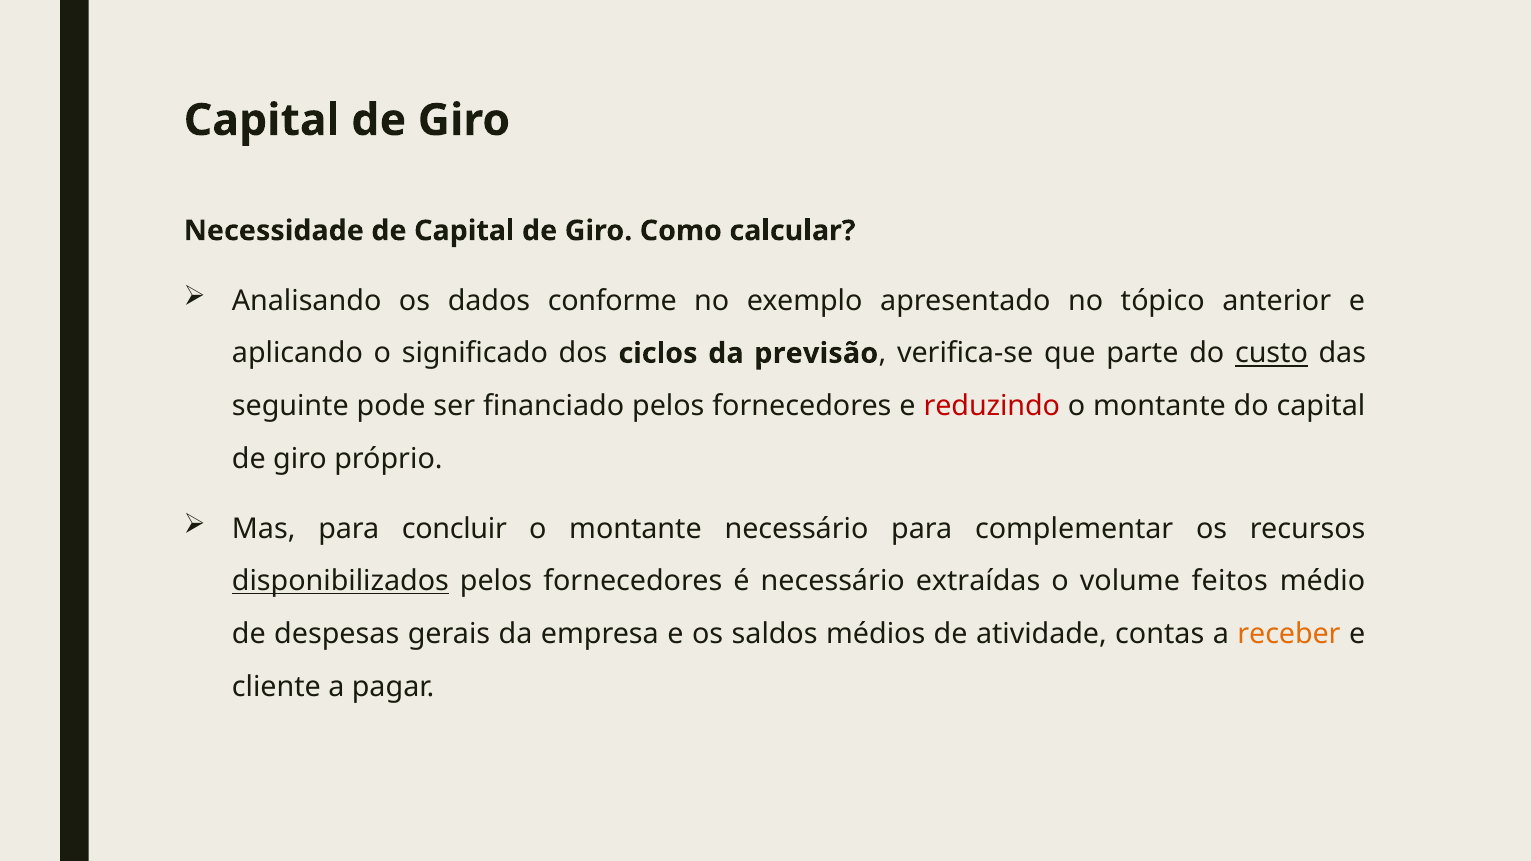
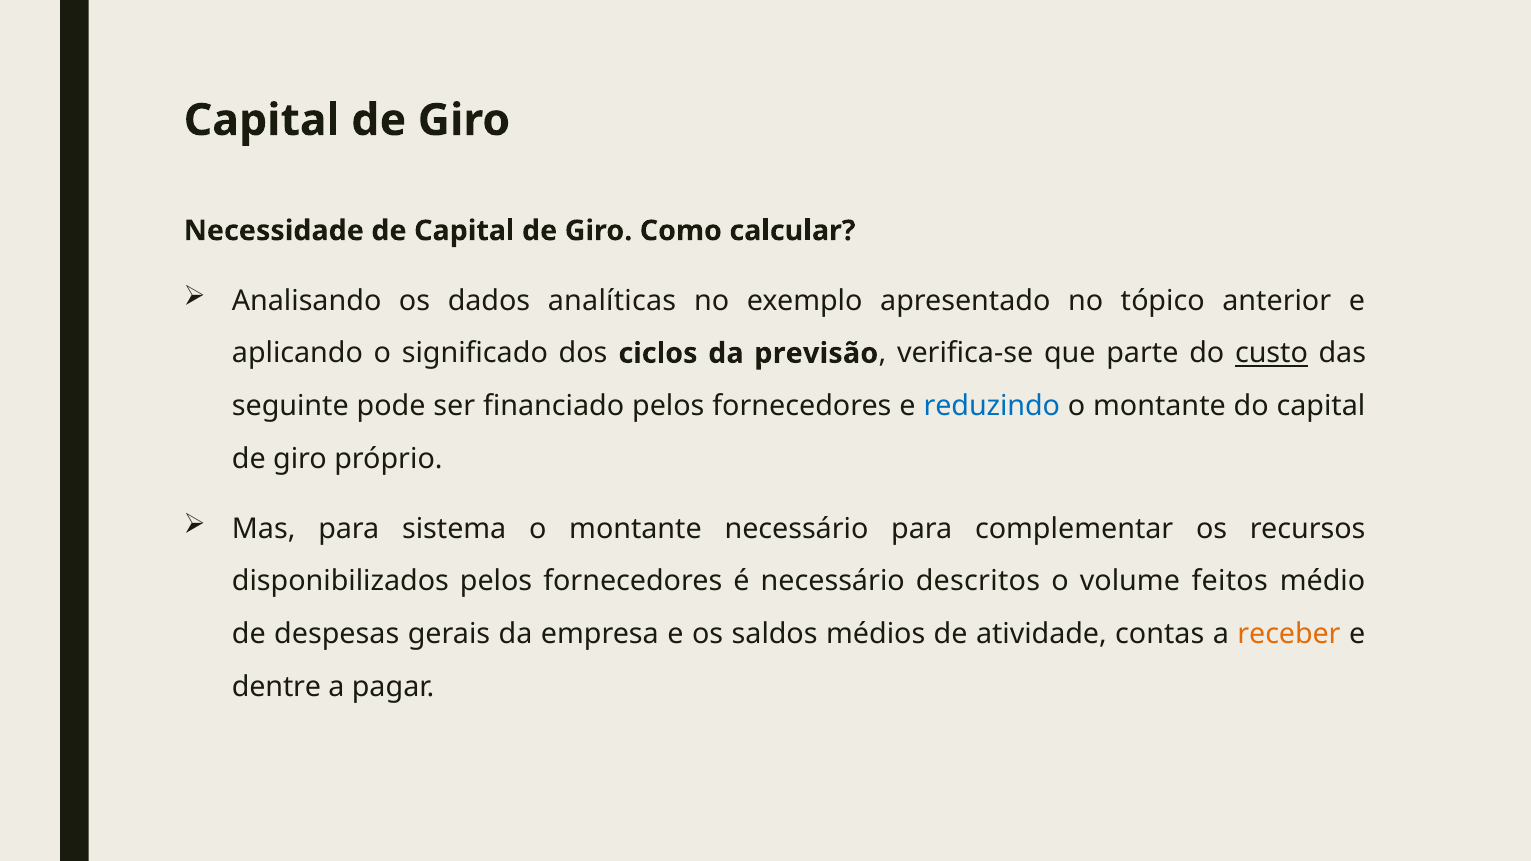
conforme: conforme -> analíticas (612, 301)
reduzindo colour: red -> blue (992, 406)
concluir: concluir -> sistema (454, 529)
disponibilizados underline: present -> none (340, 581)
extraídas: extraídas -> descritos (978, 581)
cliente: cliente -> dentre (277, 687)
